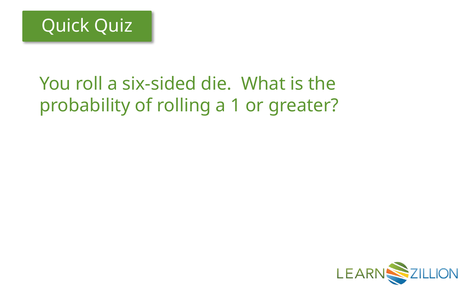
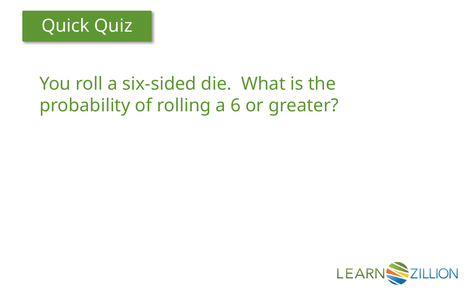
1: 1 -> 6 (236, 106)
